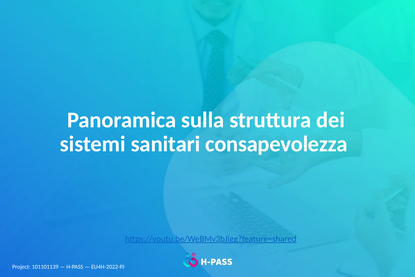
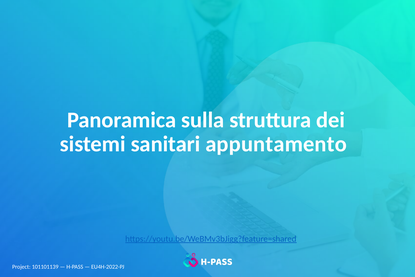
consapevolezza: consapevolezza -> appuntamento (276, 144)
